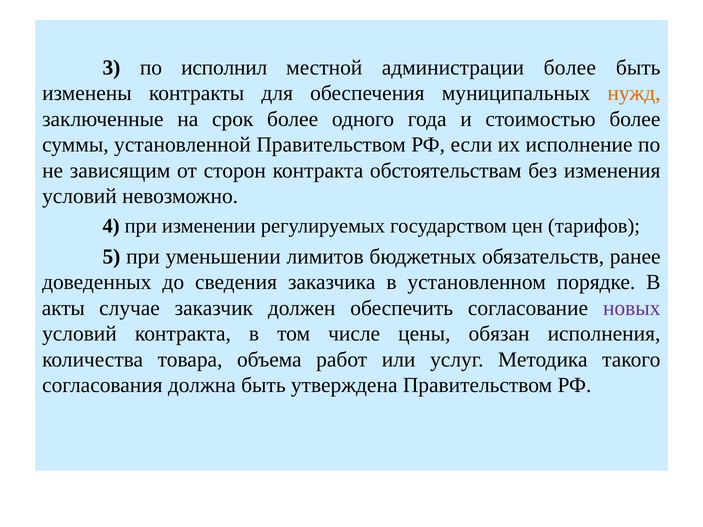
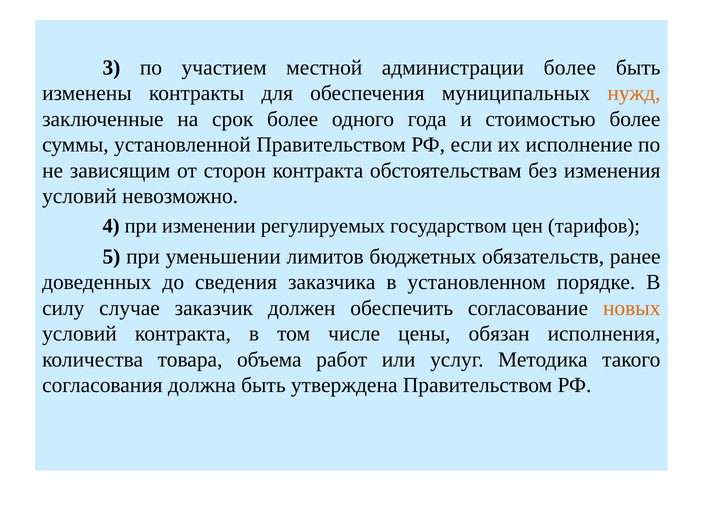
исполнил: исполнил -> участием (224, 68)
акты: акты -> силу (63, 308)
новых colour: purple -> orange (632, 308)
